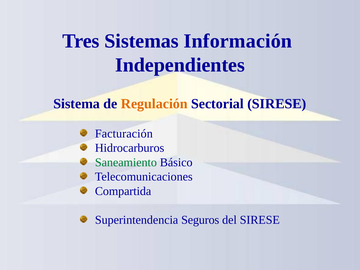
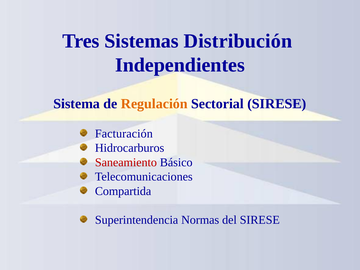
Información: Información -> Distribución (238, 41)
Saneamiento colour: green -> red (126, 162)
Seguros: Seguros -> Normas (200, 220)
